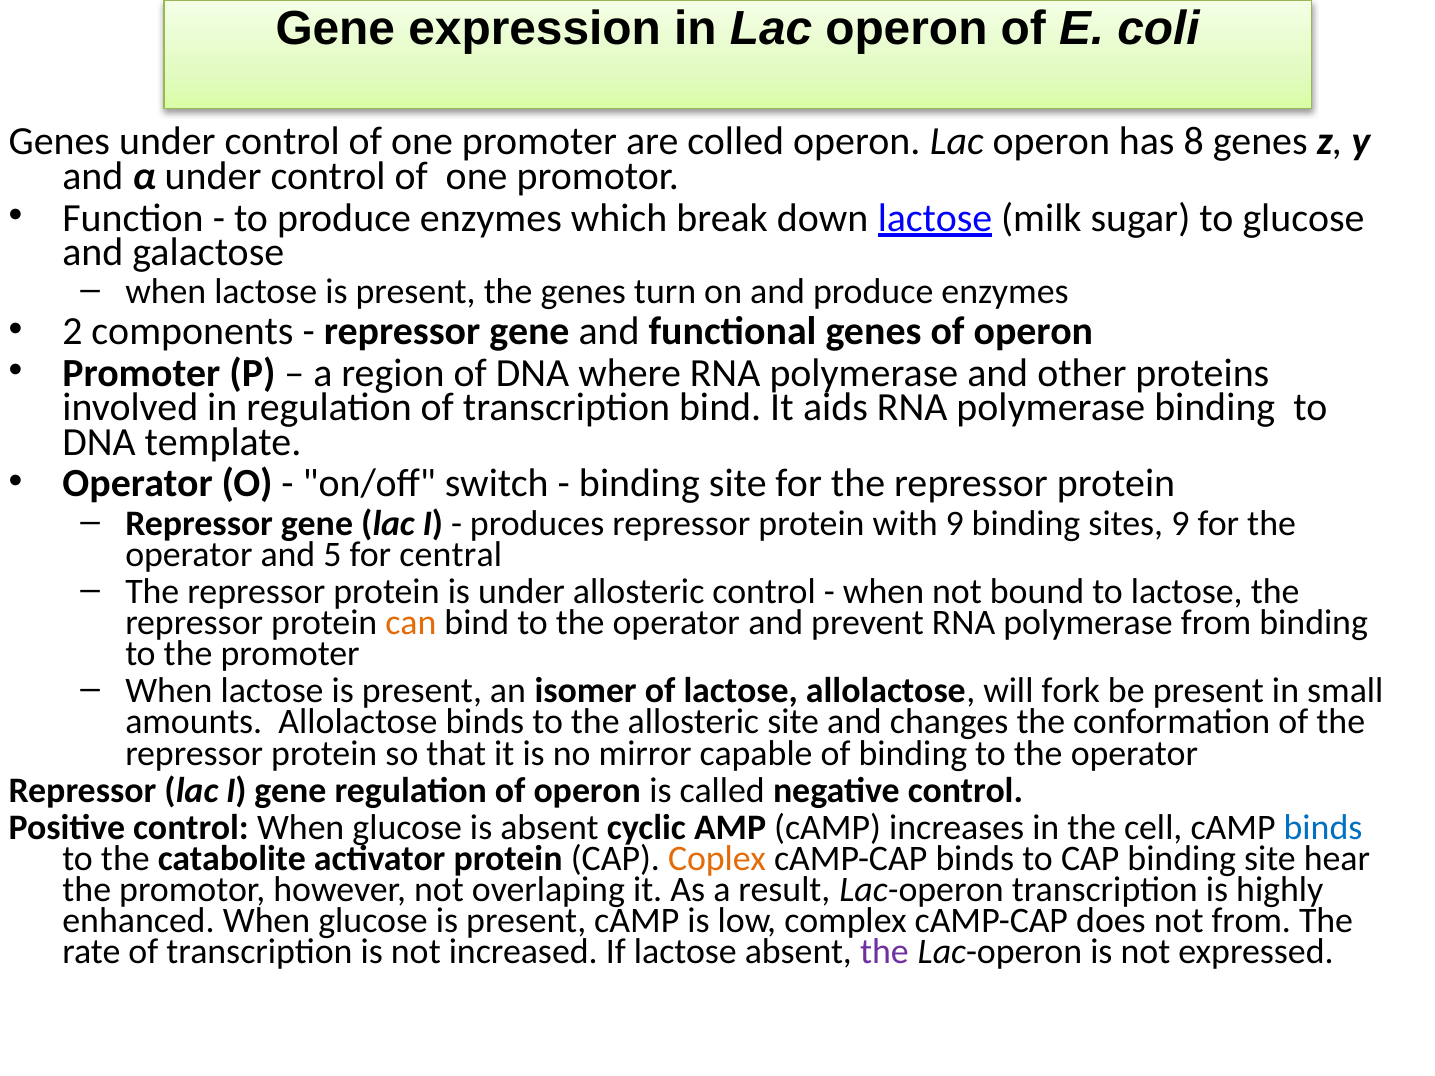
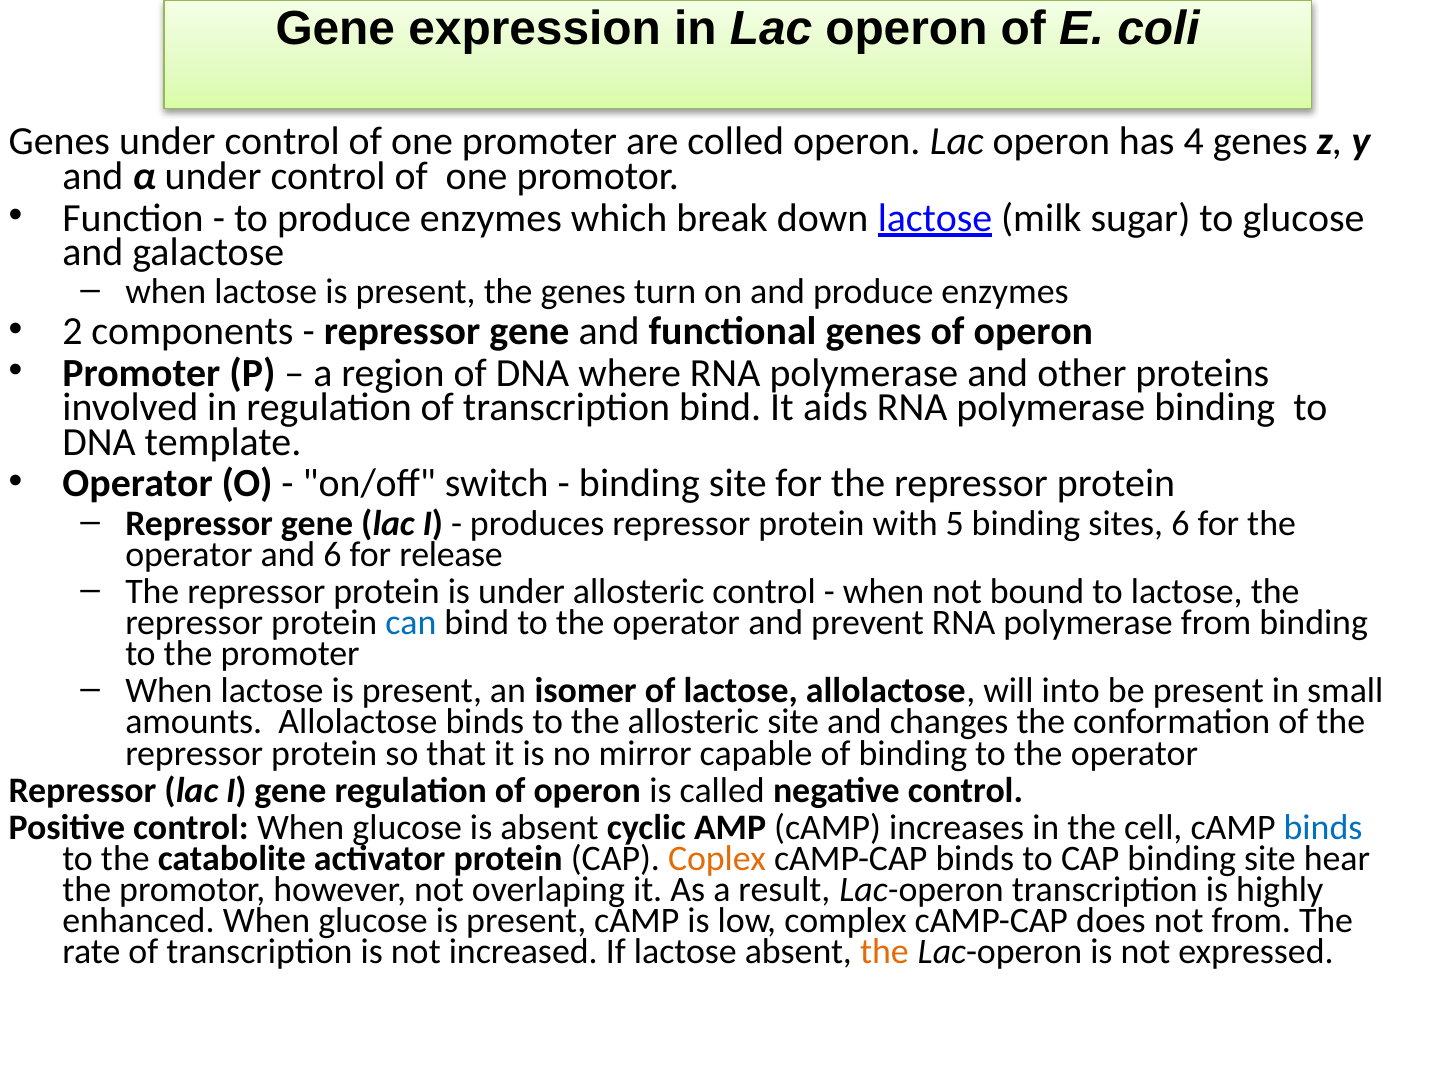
8: 8 -> 4 (1194, 142)
with 9: 9 -> 5 (955, 523)
sites 9: 9 -> 6 (1181, 523)
and 5: 5 -> 6 (333, 554)
central: central -> release (451, 554)
can colour: orange -> blue (411, 623)
fork: fork -> into (1071, 691)
the colour: purple -> orange (884, 952)
